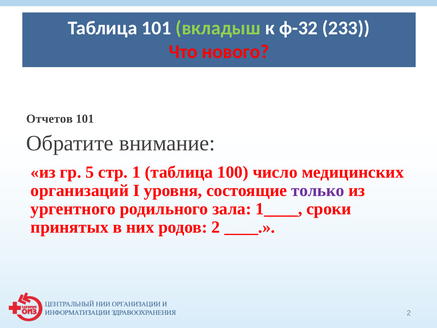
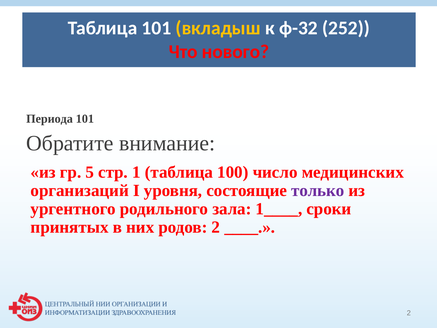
вкладыш colour: light green -> yellow (218, 28)
233: 233 -> 252 (346, 28)
Отчетов: Отчетов -> Периода (50, 119)
